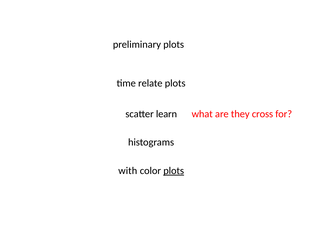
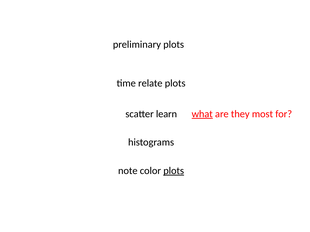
what underline: none -> present (202, 114)
cross: cross -> most (262, 114)
with: with -> note (128, 171)
